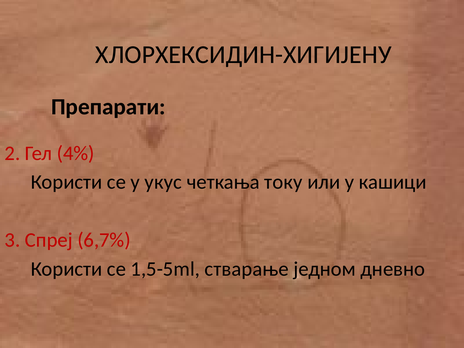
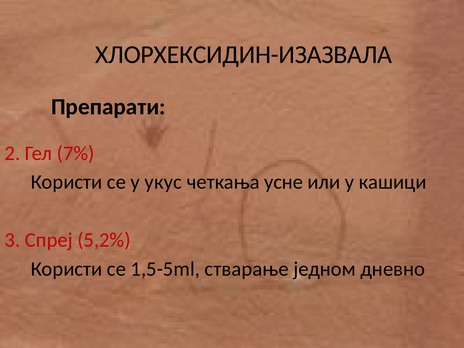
ХЛОРХЕКСИДИН-ХИГИЈЕНУ: ХЛОРХЕКСИДИН-ХИГИЈЕНУ -> ХЛОРХЕКСИДИН-ИЗАЗВАЛА (244, 55)
4%: 4% -> 7% (76, 153)
току: току -> усне (284, 182)
6,7%: 6,7% -> 5,2% (104, 240)
